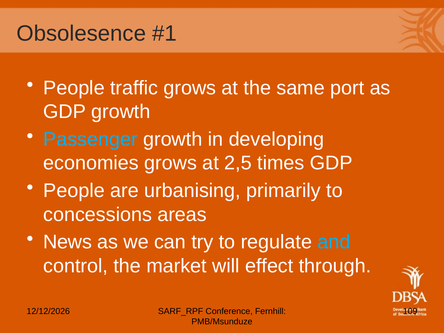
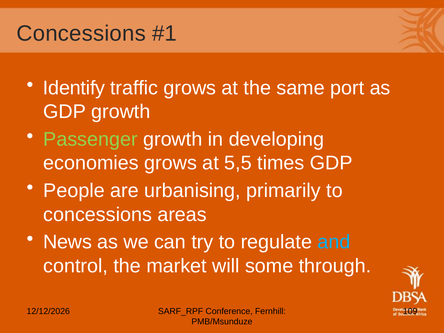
Obsolesence: Obsolesence -> Concessions (81, 33)
People: People -> Identify (74, 88)
Passenger colour: light blue -> light green (90, 139)
2,5: 2,5 -> 5,5 (238, 163)
effect: effect -> some (269, 266)
